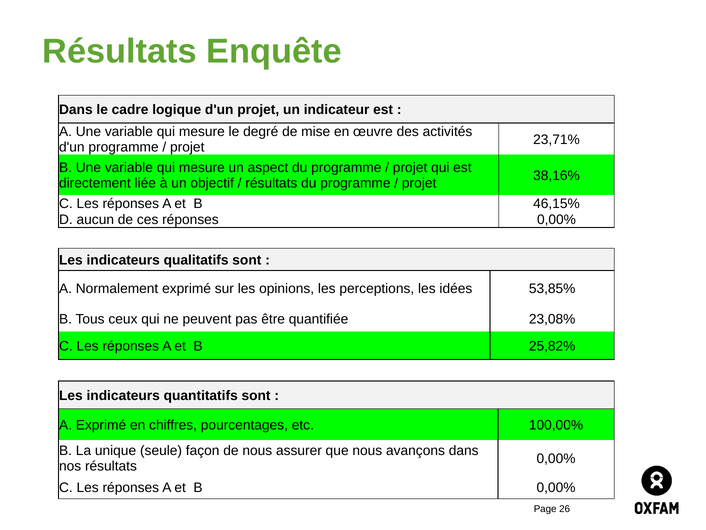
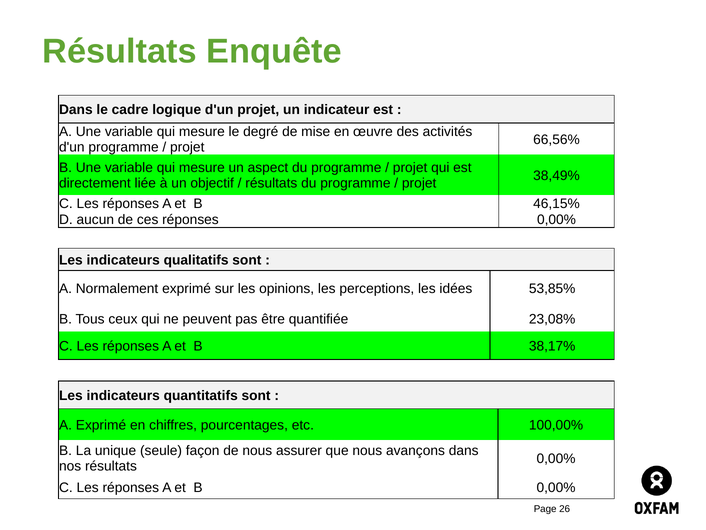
23,71%: 23,71% -> 66,56% (556, 139)
38,16%: 38,16% -> 38,49% (556, 175)
25,82%: 25,82% -> 38,17% (552, 346)
